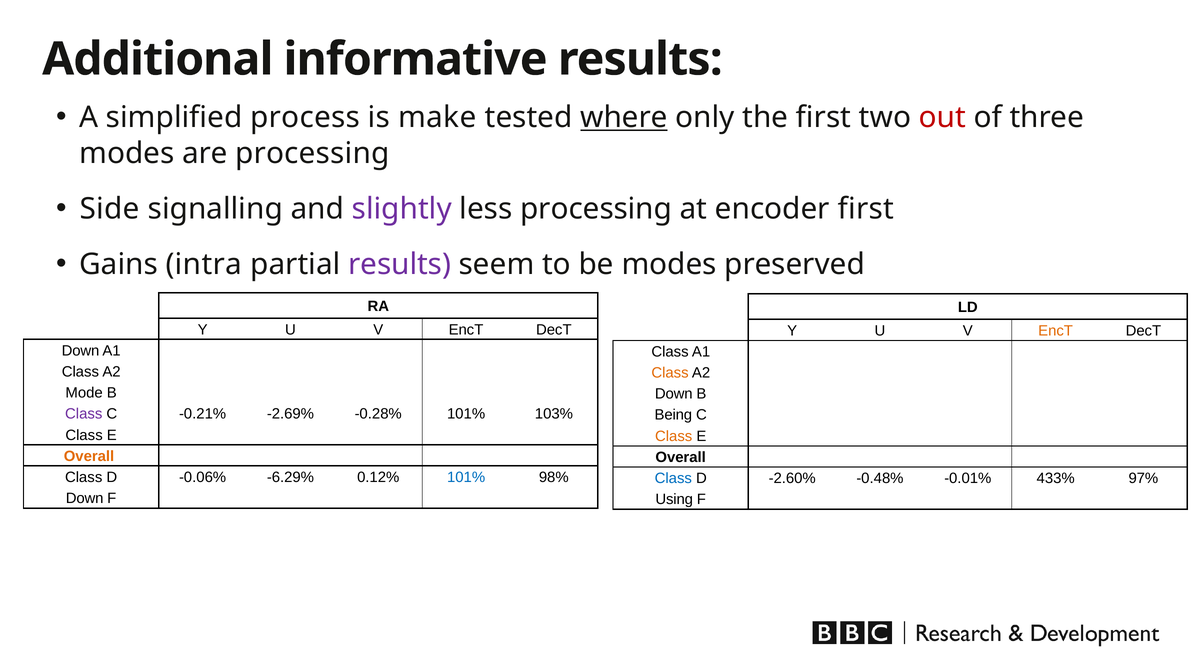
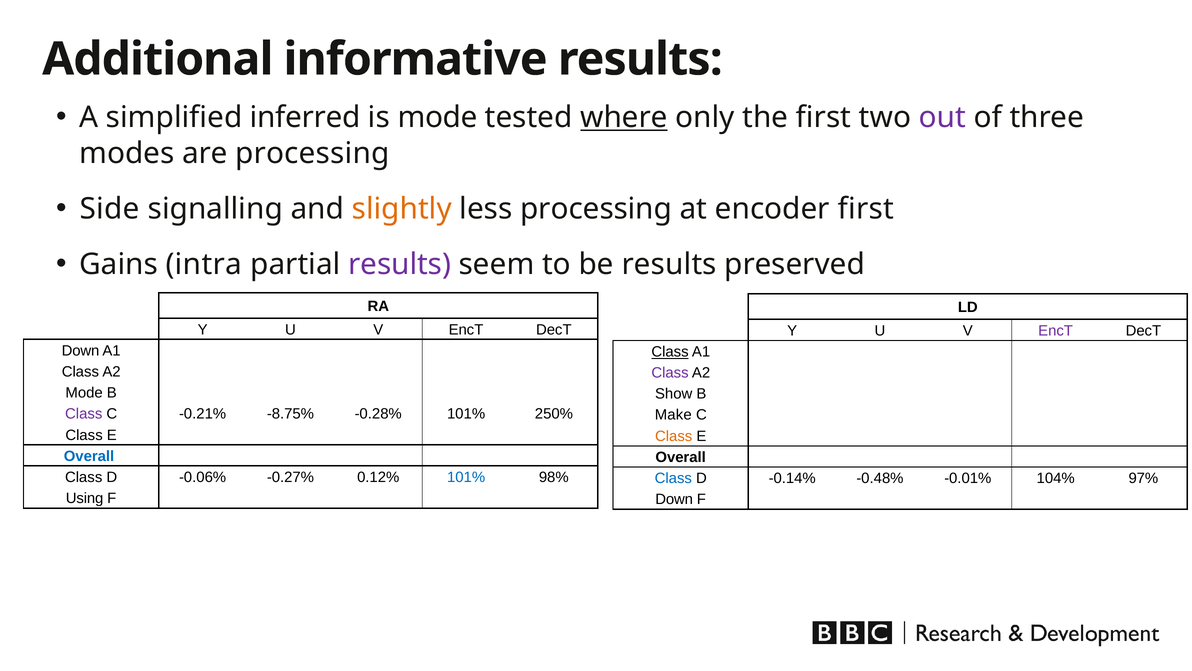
process: process -> inferred (305, 117)
is make: make -> mode (438, 117)
out colour: red -> purple (942, 117)
slightly colour: purple -> orange (402, 209)
be modes: modes -> results (669, 264)
EncT colour: orange -> purple (1056, 331)
Class underline: none -> present (670, 352)
Class colour: orange -> purple (670, 373)
Down: Down -> Show (674, 394)
-2.69%: -2.69% -> -8.75% (290, 414)
103%: 103% -> 250% (554, 414)
Being: Being -> Make (673, 415)
Overall colour: orange -> blue (89, 456)
-6.29%: -6.29% -> -0.27% (290, 477)
-2.60%: -2.60% -> -0.14% (792, 478)
433%: 433% -> 104% (1056, 478)
Down: Down -> Using (85, 498)
Using: Using -> Down (674, 499)
